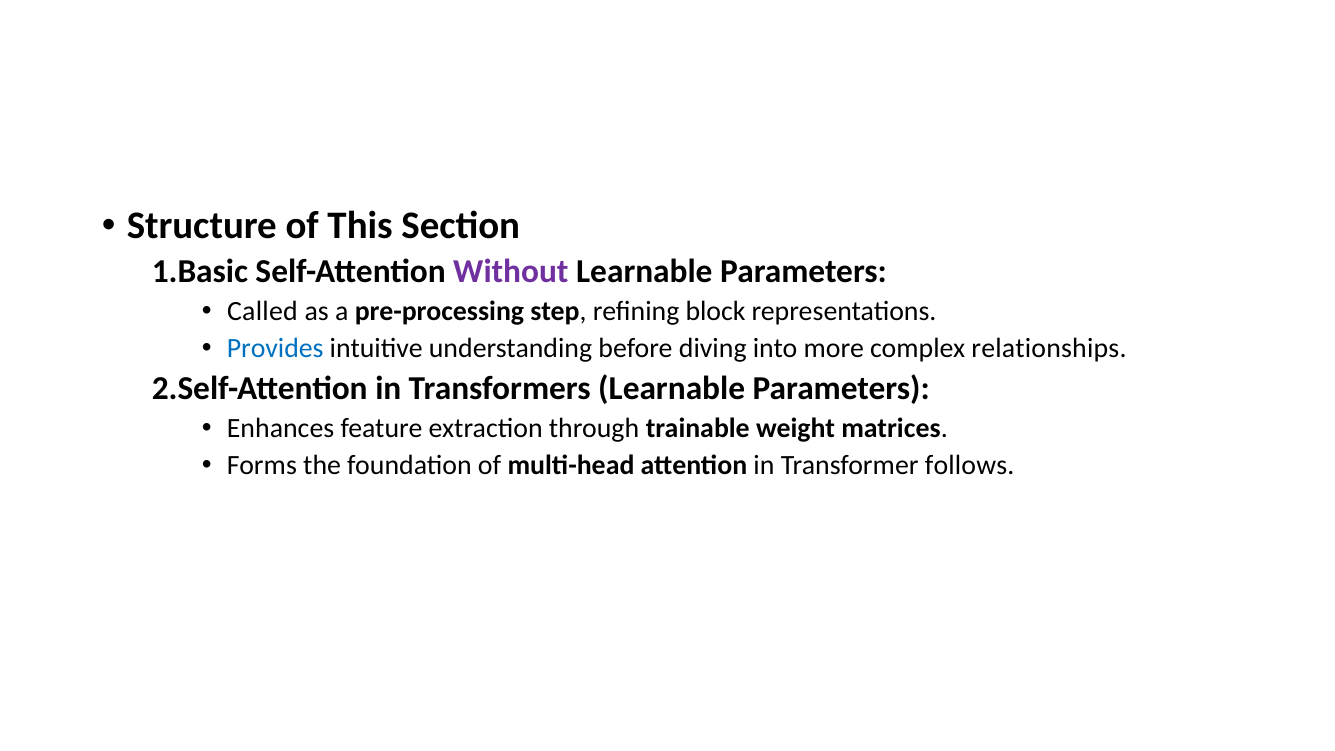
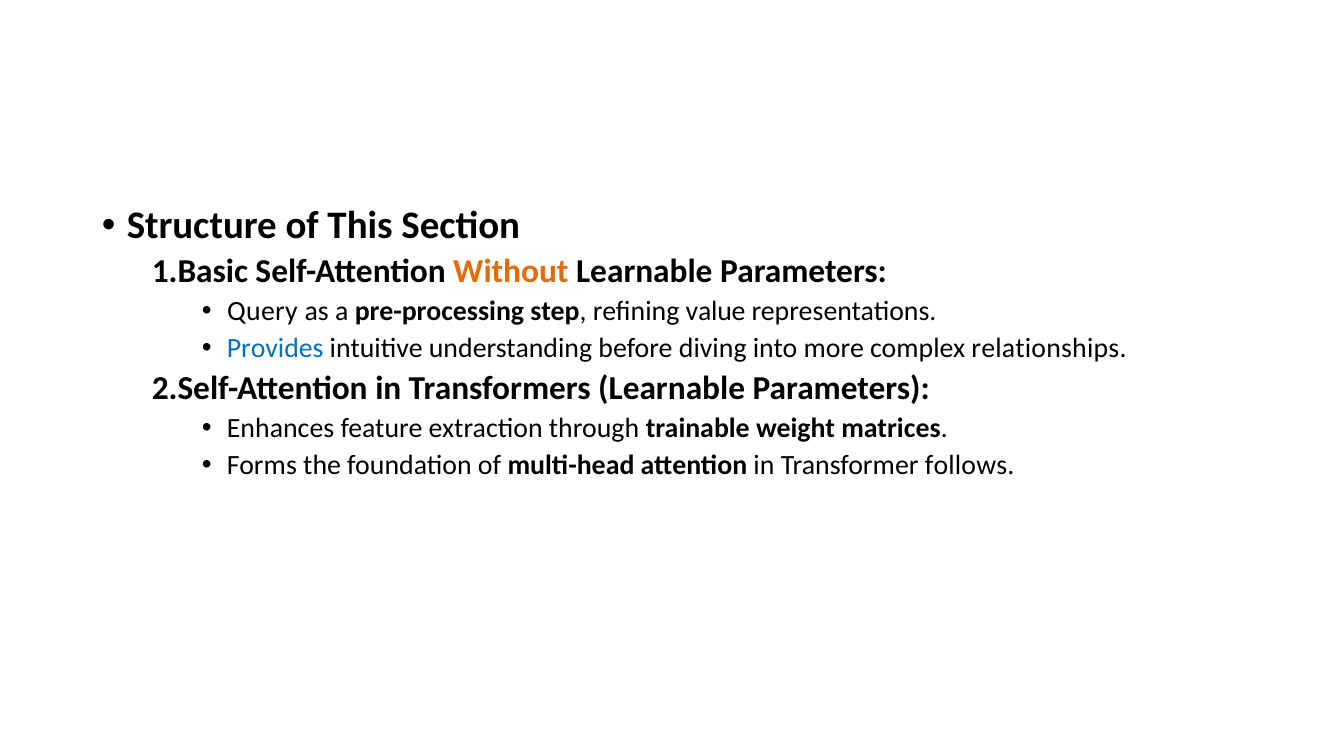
Without colour: purple -> orange (511, 272)
Called: Called -> Query (262, 312)
block: block -> value (716, 312)
